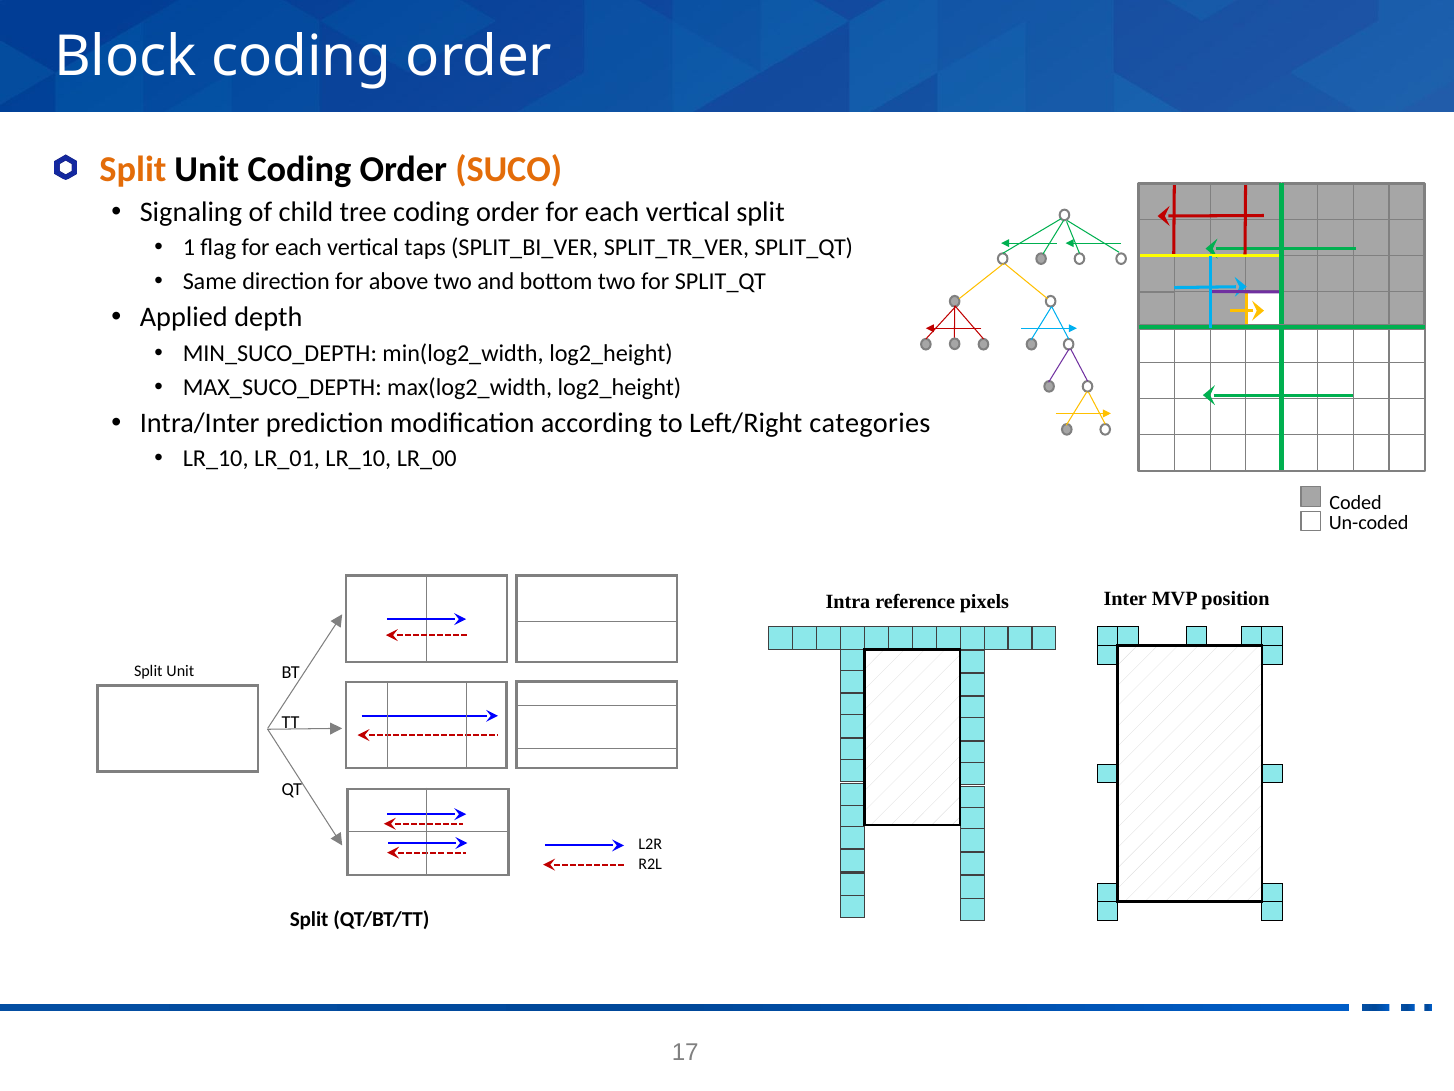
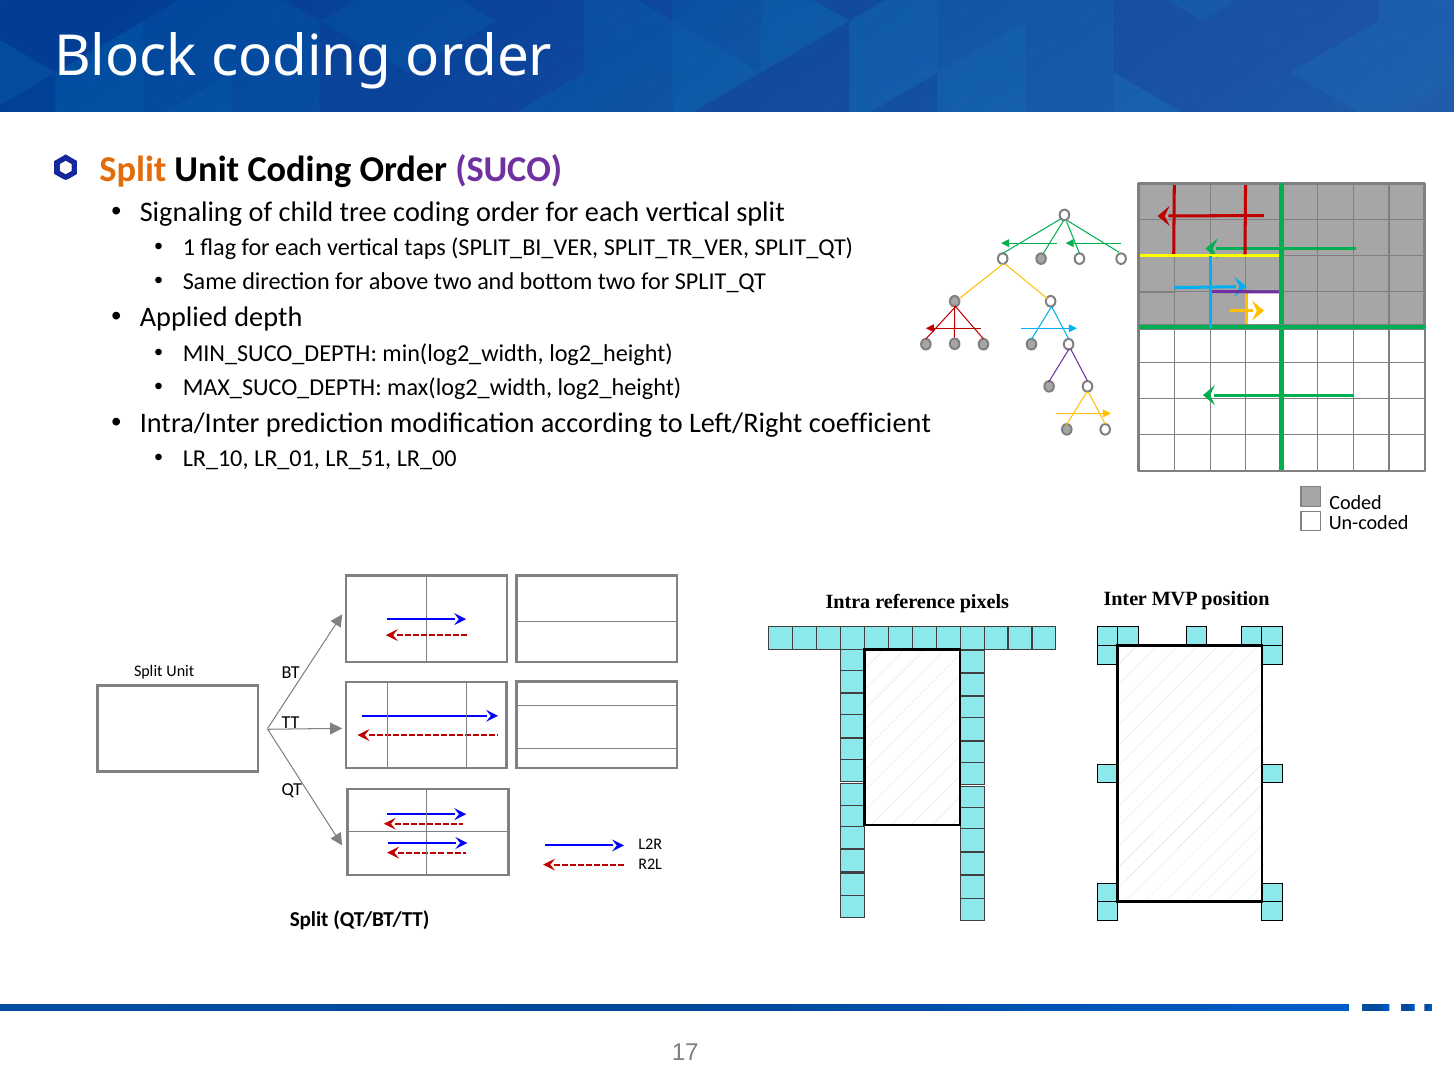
SUCO colour: orange -> purple (509, 169)
categories: categories -> coefficient (870, 423)
LR_01 LR_10: LR_10 -> LR_51 (358, 459)
